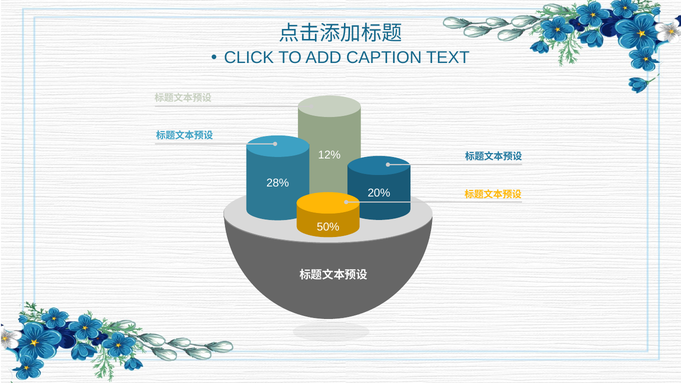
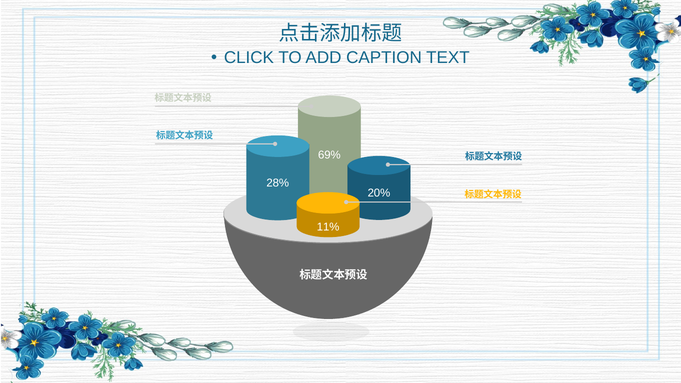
12%: 12% -> 69% (329, 155)
50%: 50% -> 11% (328, 227)
